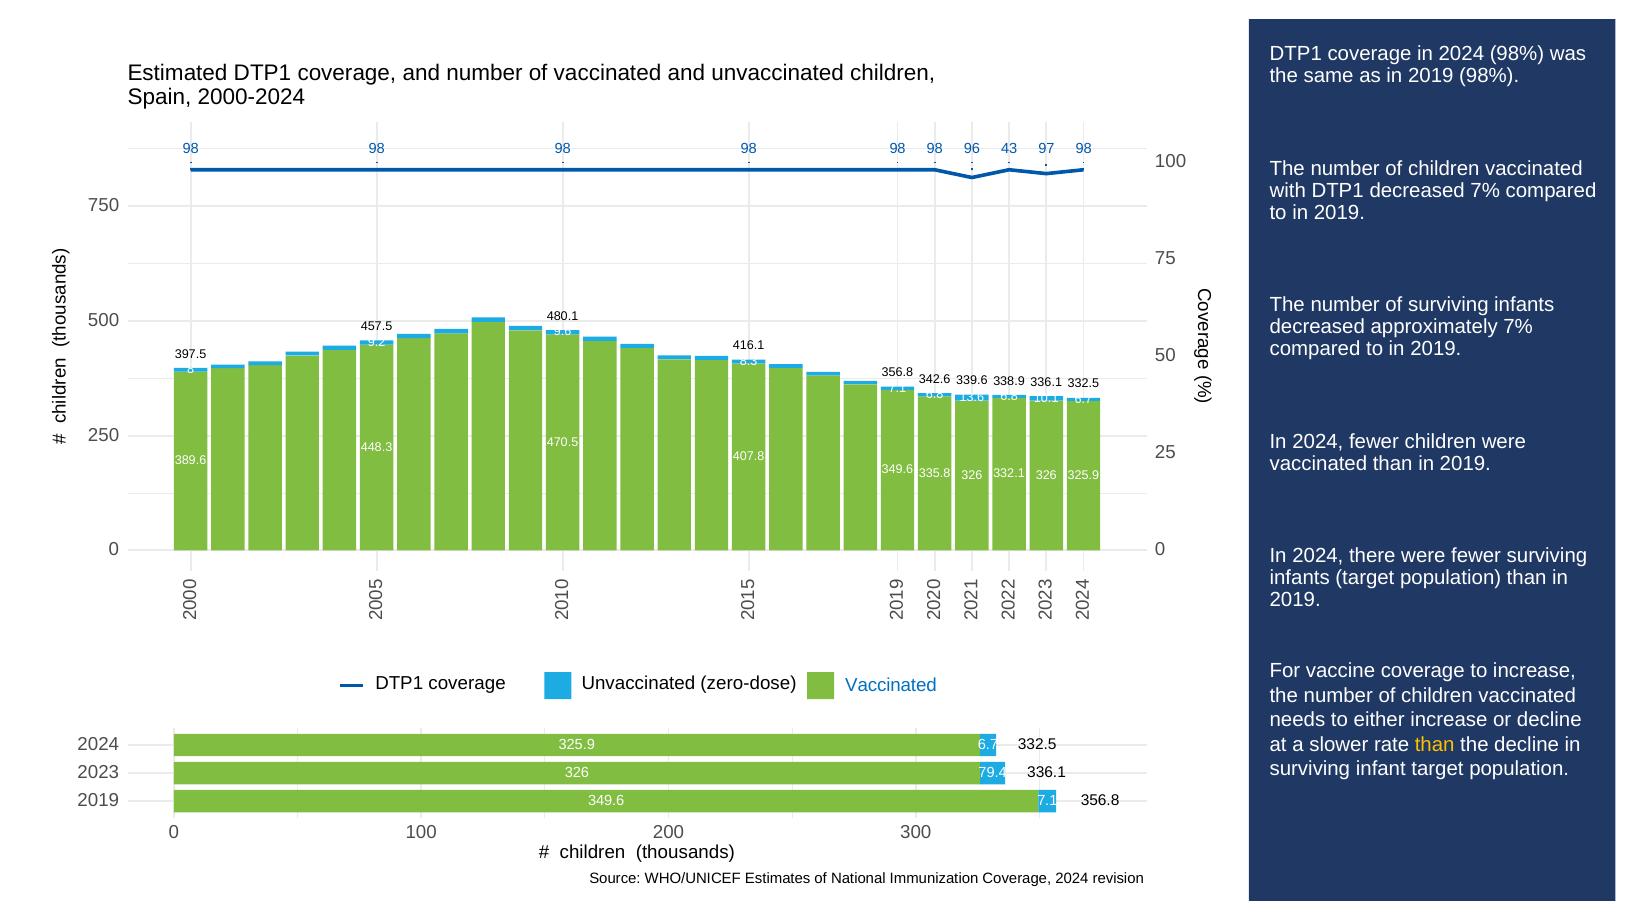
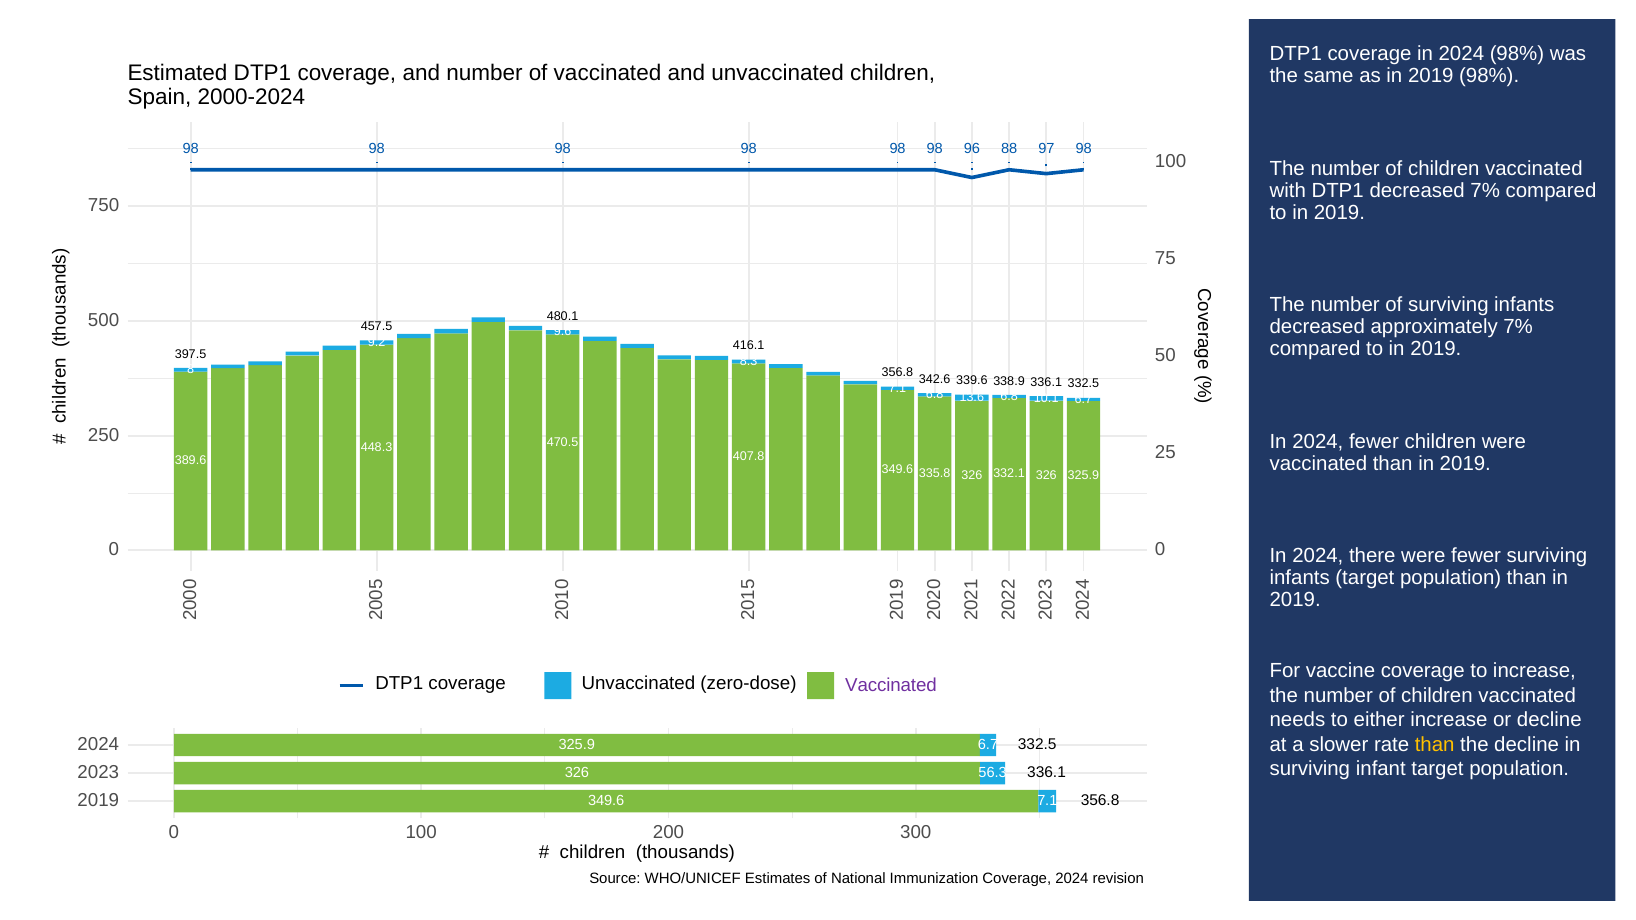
43: 43 -> 88 (1009, 148)
Vaccinated colour: blue -> purple (891, 685)
79.4: 79.4 -> 56.3 (993, 773)
